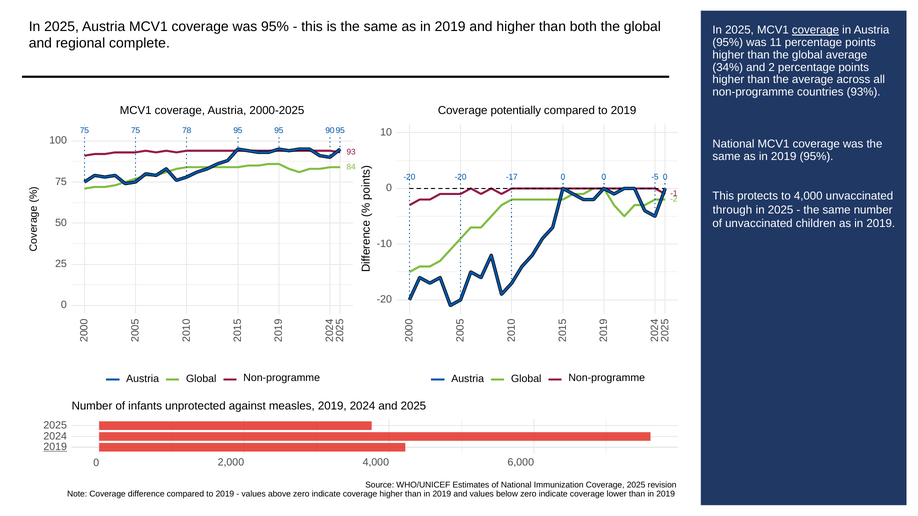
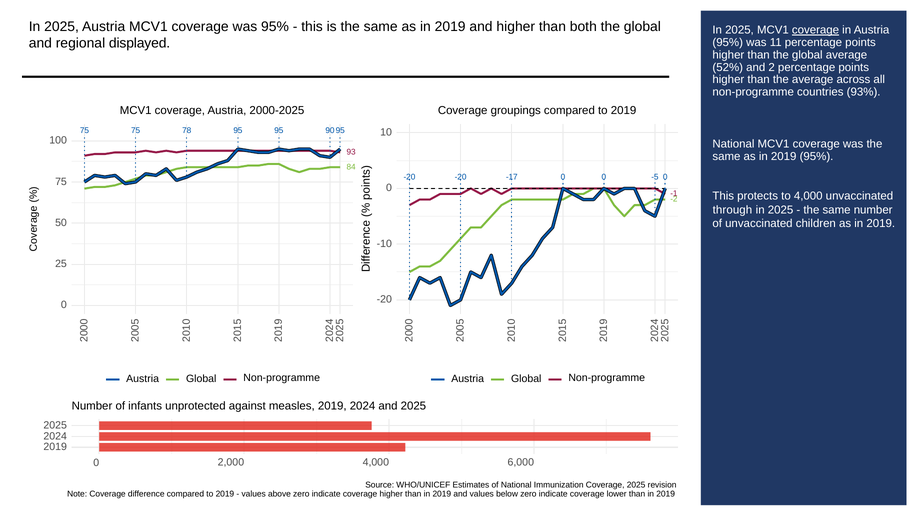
complete: complete -> displayed (140, 43)
34%: 34% -> 52% (728, 67)
potentially: potentially -> groupings (516, 111)
2019 underline: present -> none (55, 447)
